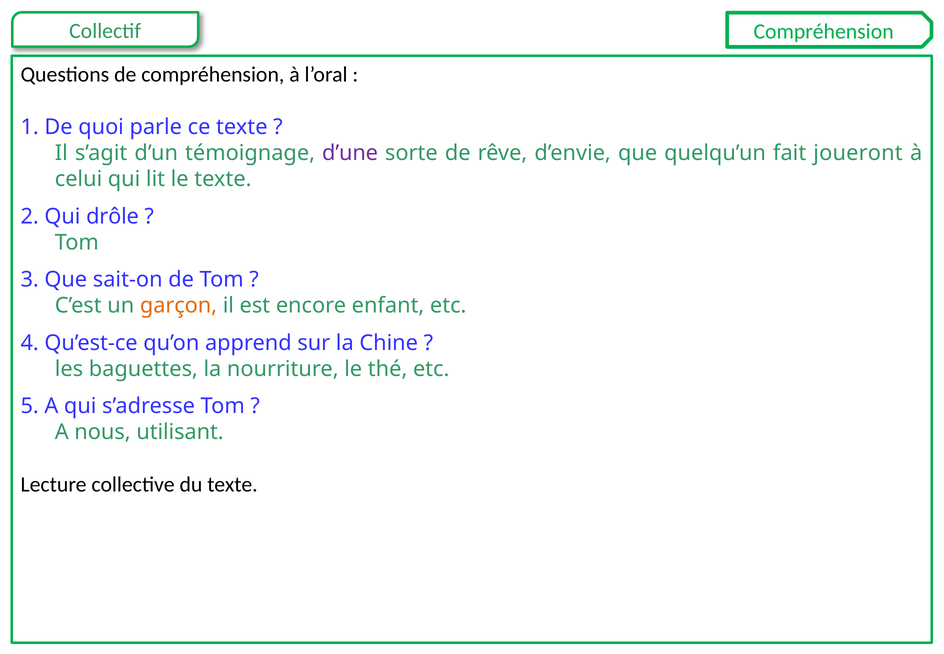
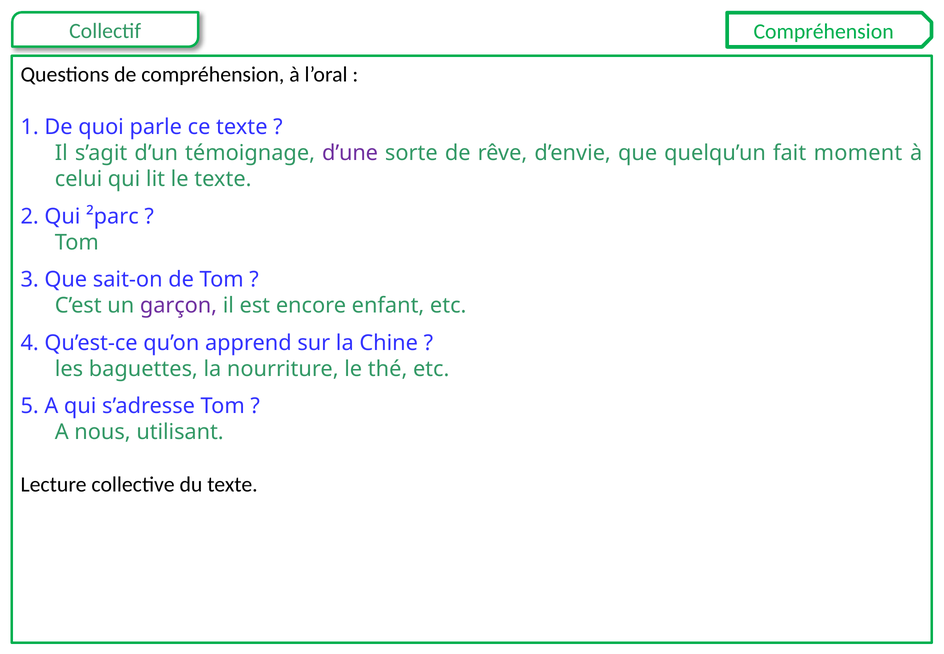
joueront: joueront -> moment (858, 153)
drôle: drôle -> ²parc (112, 216)
garçon colour: orange -> purple (179, 306)
